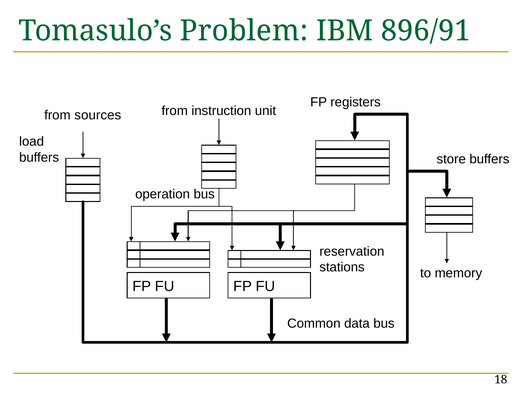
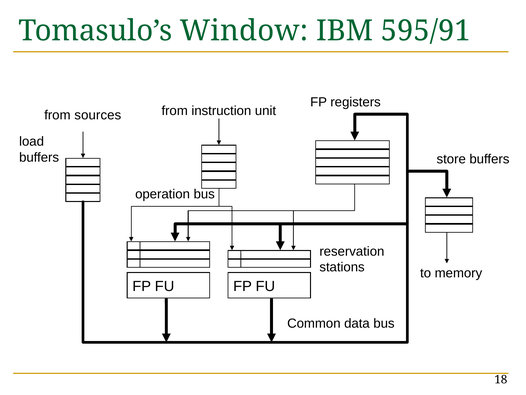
Problem: Problem -> Window (244, 31)
896/91: 896/91 -> 595/91 (426, 31)
